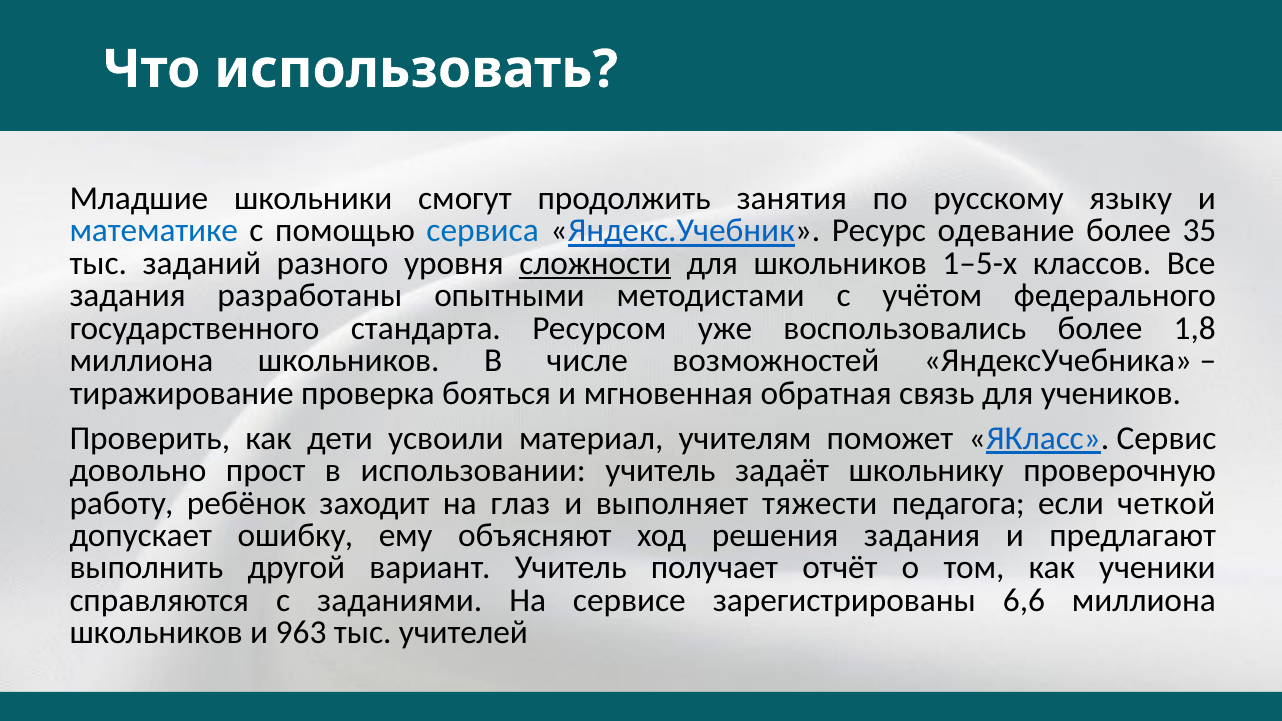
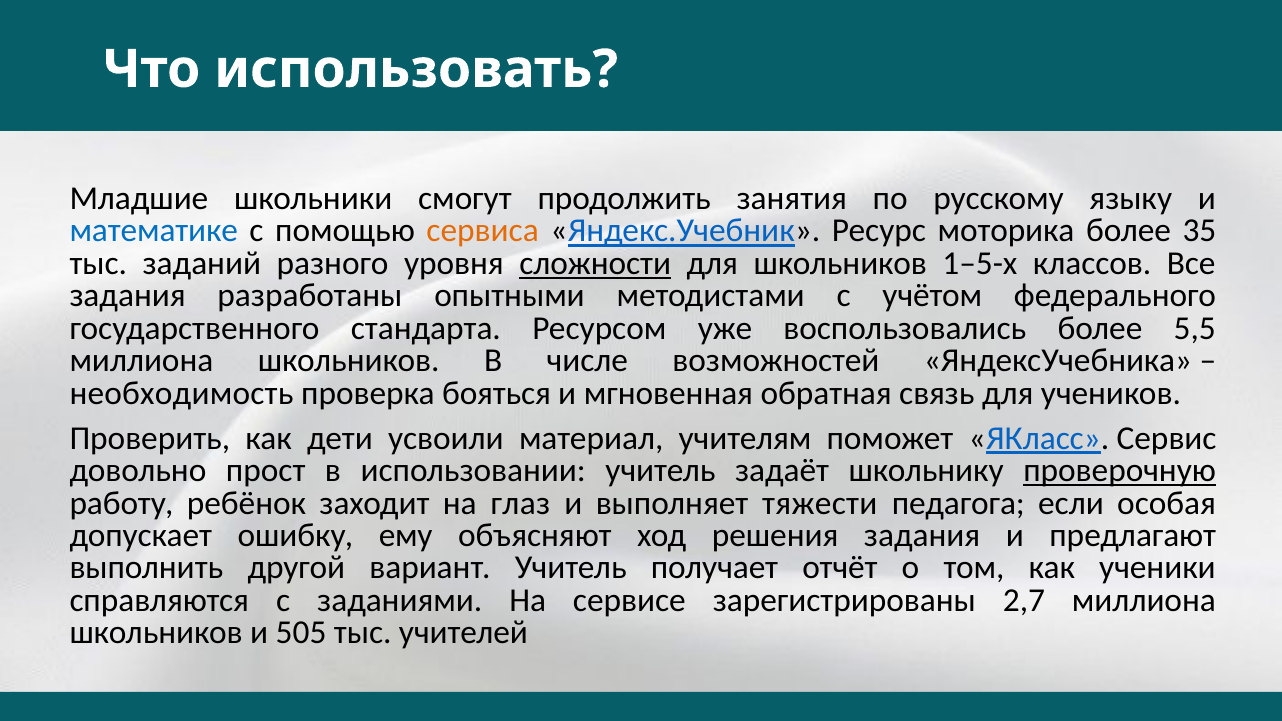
сервиса colour: blue -> orange (483, 231)
одевание: одевание -> моторика (1006, 231)
1,8: 1,8 -> 5,5 (1195, 328)
тиражирование: тиражирование -> необходимость (182, 393)
проверочную underline: none -> present (1120, 471)
четкой: четкой -> особая (1167, 503)
6,6: 6,6 -> 2,7 (1024, 601)
963: 963 -> 505 (301, 633)
